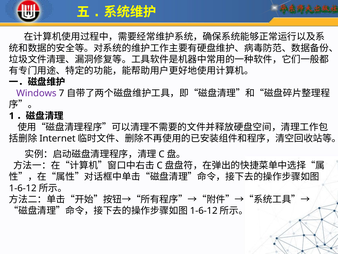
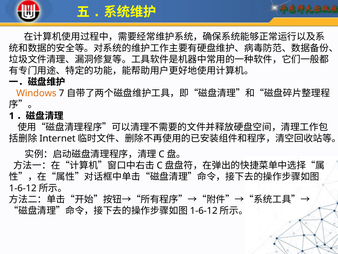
Windows colour: purple -> orange (36, 93)
